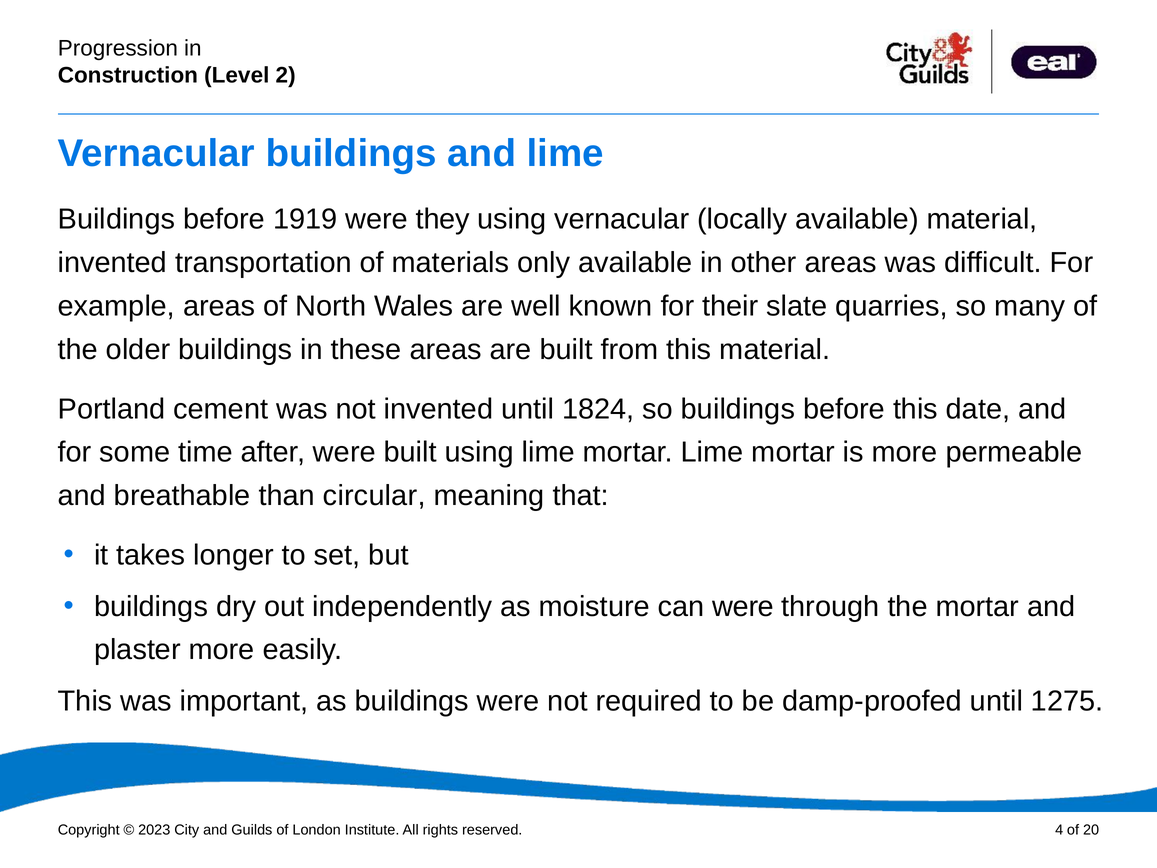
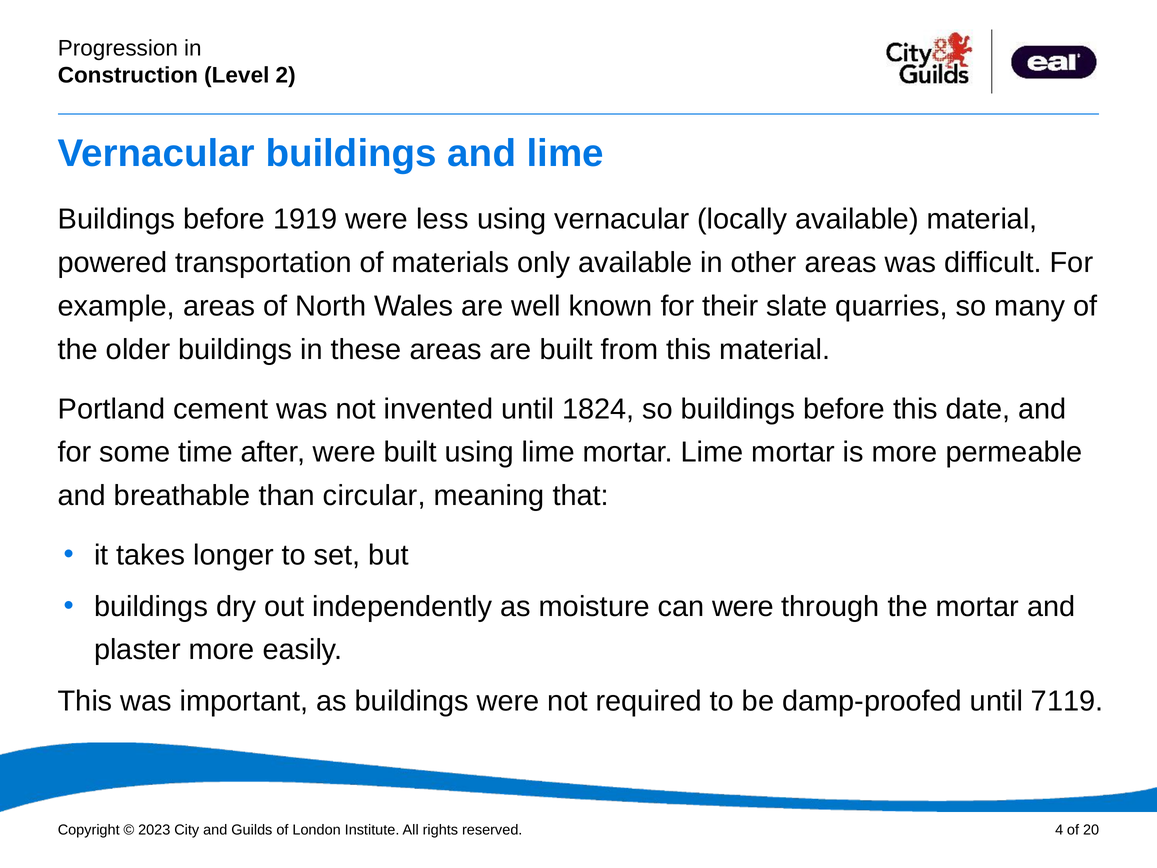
they: they -> less (442, 219)
invented: invented -> powered (113, 263)
1275: 1275 -> 7119 (1067, 701)
